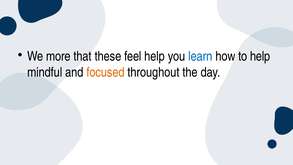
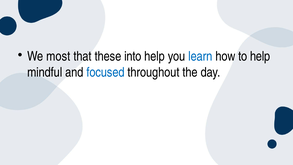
more: more -> most (58, 56)
feel: feel -> into (133, 56)
focused colour: orange -> blue (105, 72)
